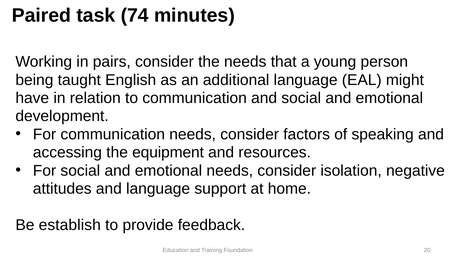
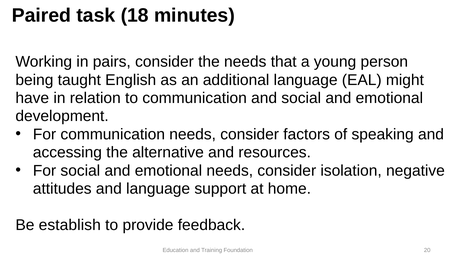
74: 74 -> 18 (135, 15)
equipment: equipment -> alternative (168, 153)
